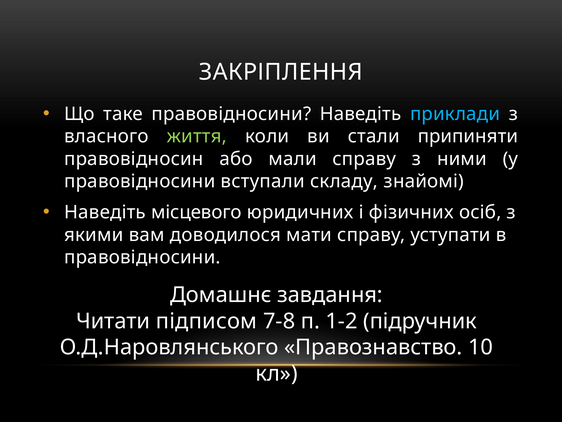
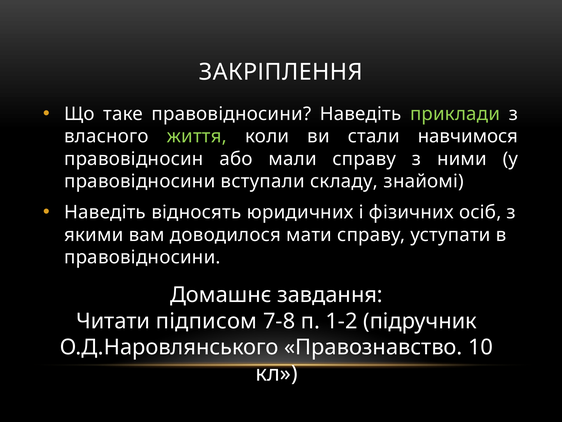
приклади colour: light blue -> light green (455, 114)
припиняти: припиняти -> навчимося (468, 136)
місцевого: місцевого -> відносять (196, 212)
